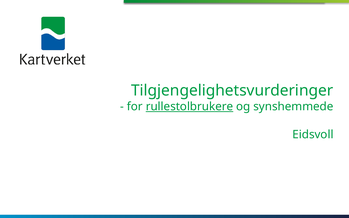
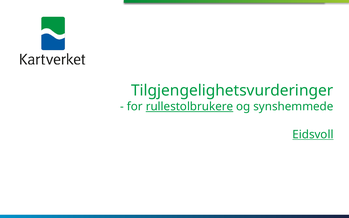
Eidsvoll underline: none -> present (313, 135)
